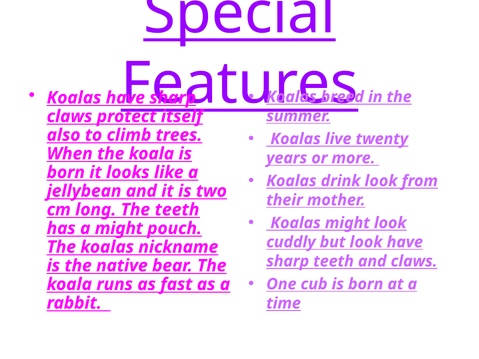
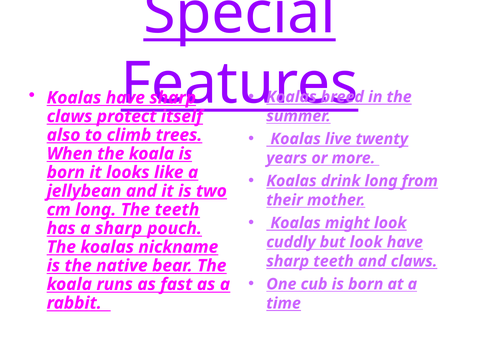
drink look: look -> long (381, 181)
a might: might -> sharp (119, 228)
